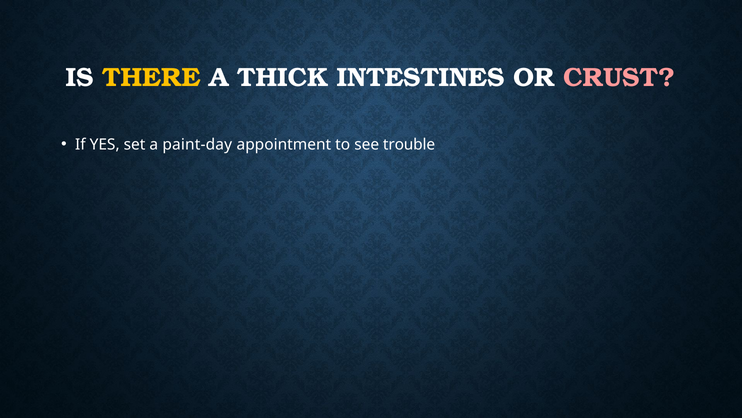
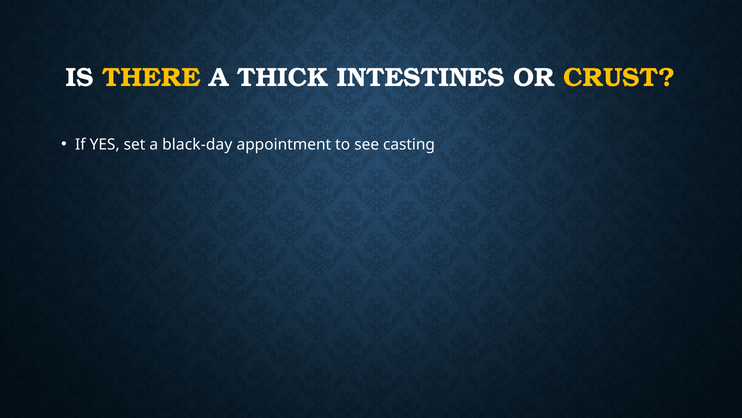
CRUST colour: pink -> yellow (619, 77)
paint-day: paint-day -> black-day (197, 144)
trouble: trouble -> casting (409, 144)
